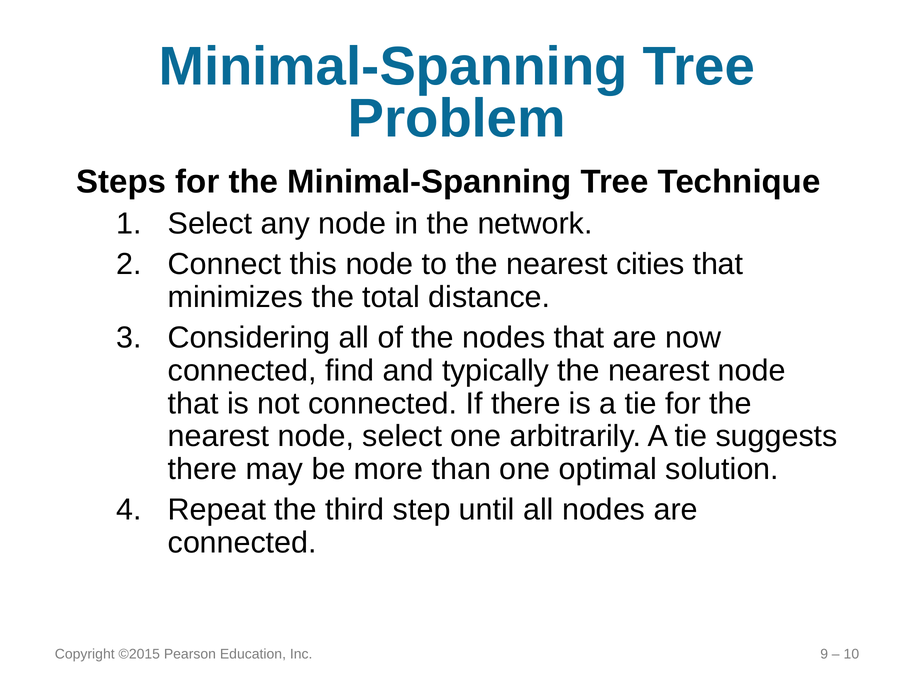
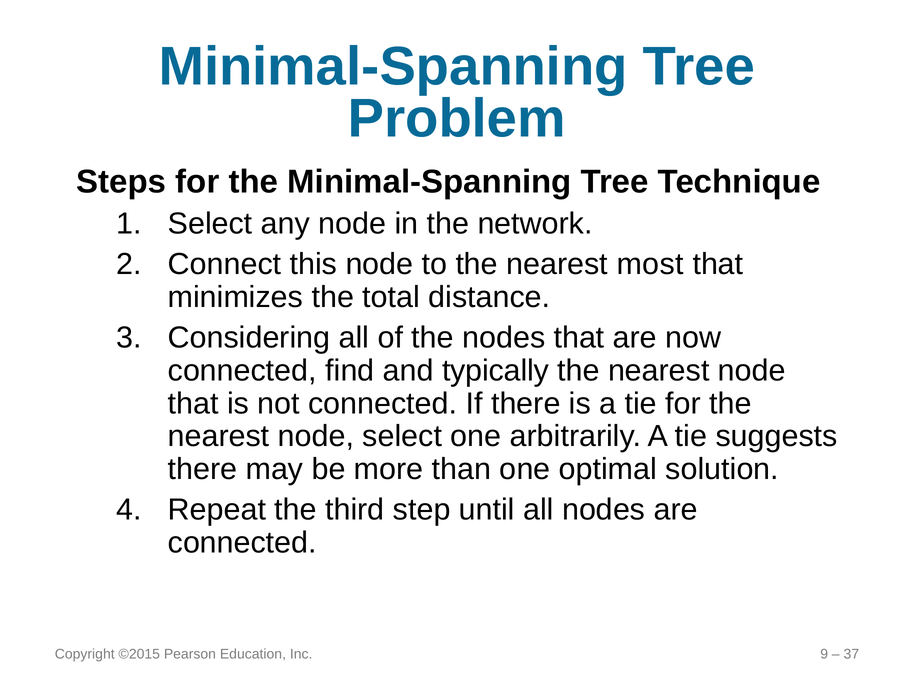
cities: cities -> most (650, 265)
10: 10 -> 37 (851, 655)
